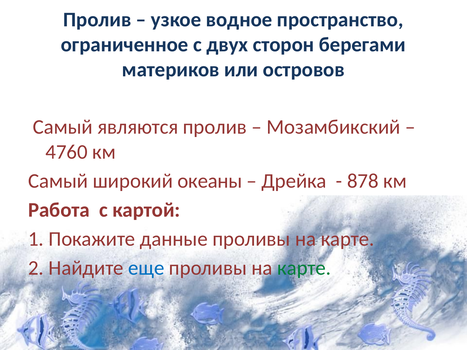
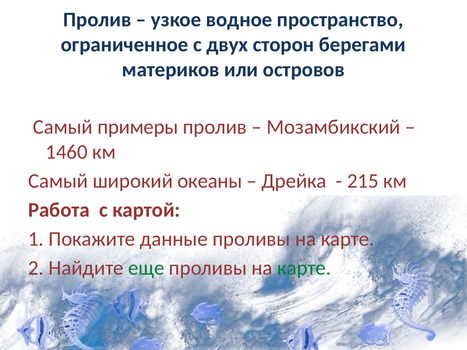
являются: являются -> примеры (138, 127)
4760: 4760 -> 1460 (67, 152)
878: 878 -> 215 (363, 181)
еще colour: blue -> green (146, 268)
